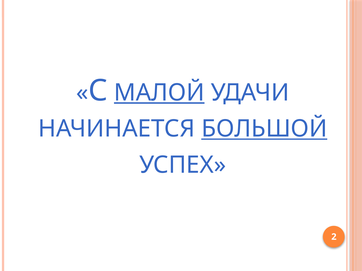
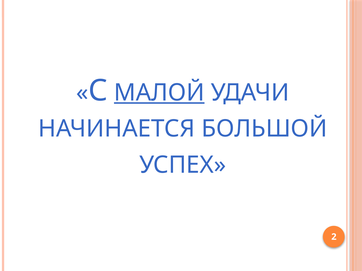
БОЛЬШОЙ underline: present -> none (264, 129)
